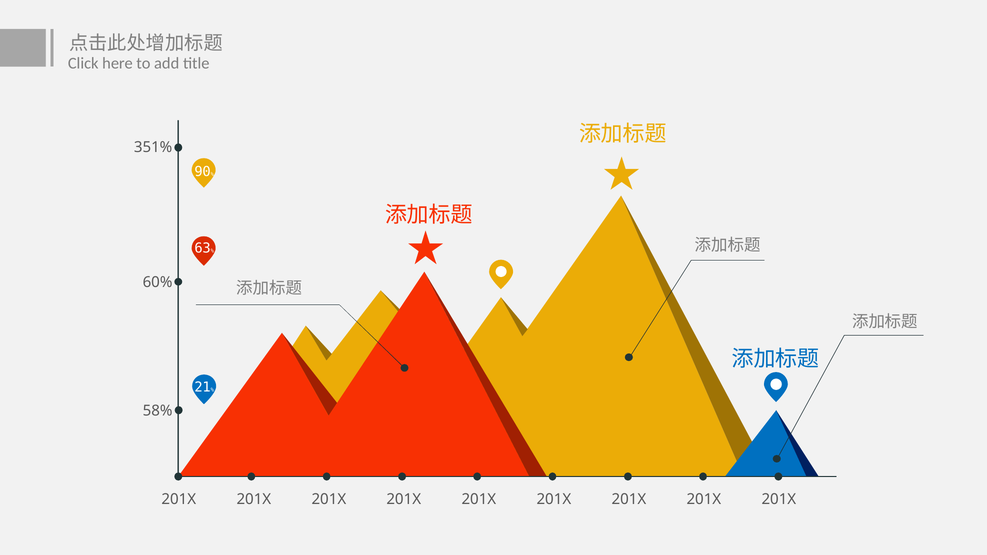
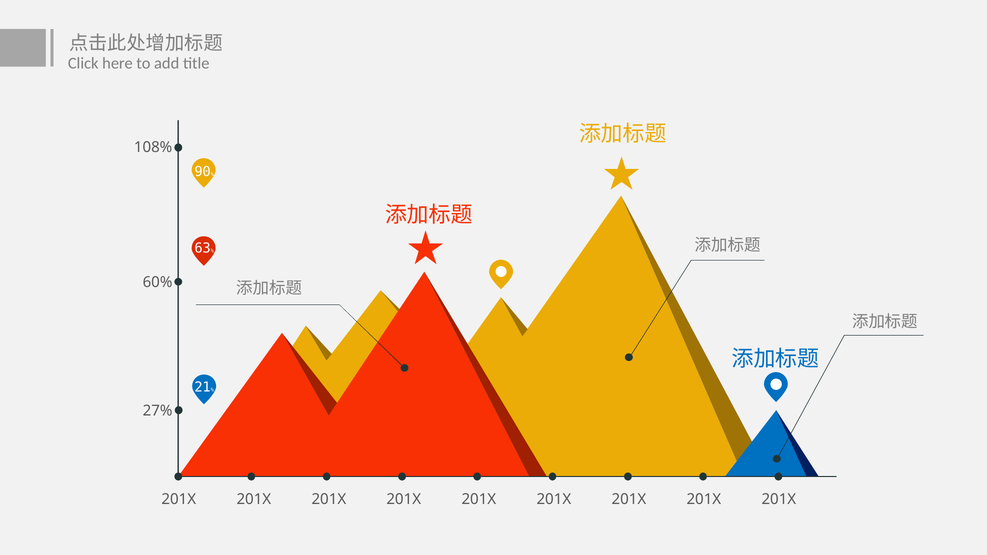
351%: 351% -> 108% (153, 147)
58%: 58% -> 27% (158, 411)
